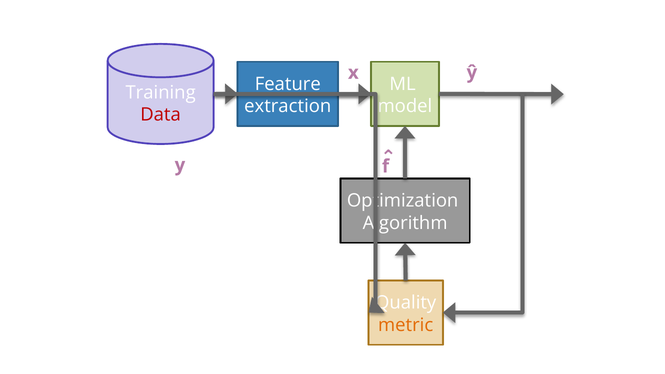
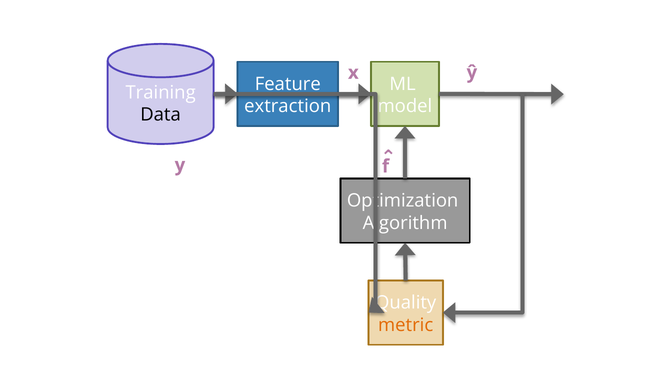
Data colour: red -> black (161, 115)
